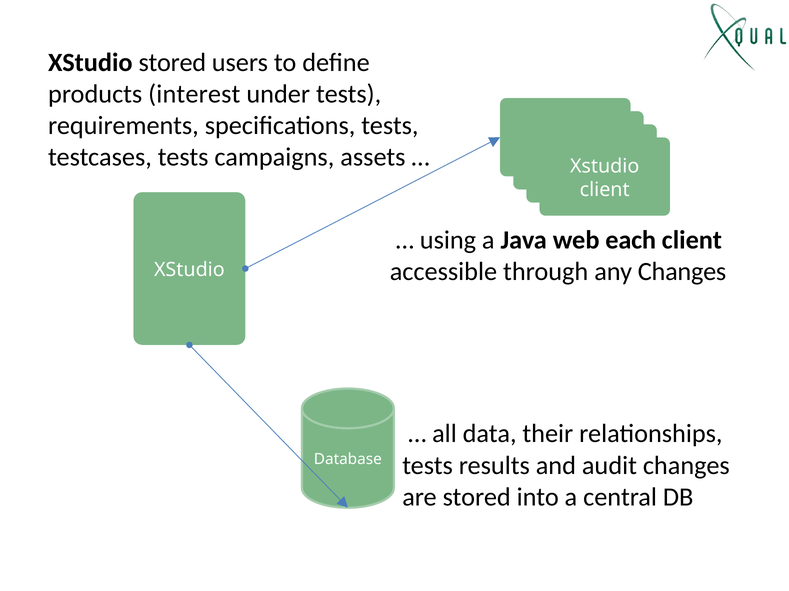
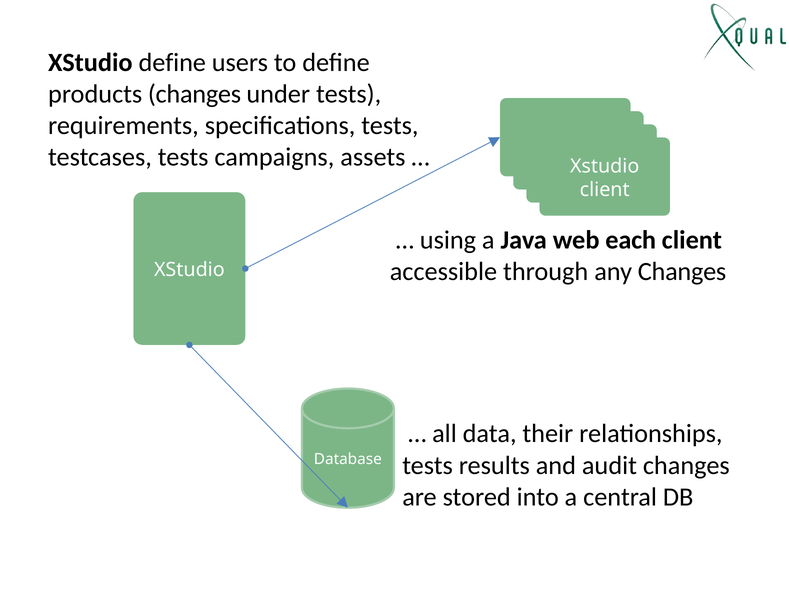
XStudio stored: stored -> define (172, 63)
products interest: interest -> changes (195, 94)
